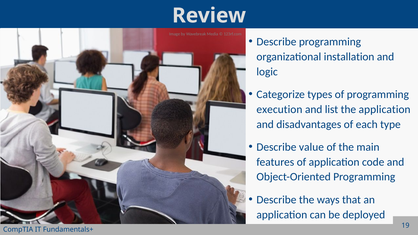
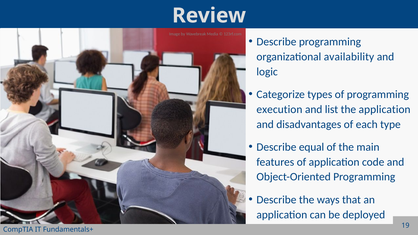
installation: installation -> availability (349, 57)
value: value -> equal (312, 147)
